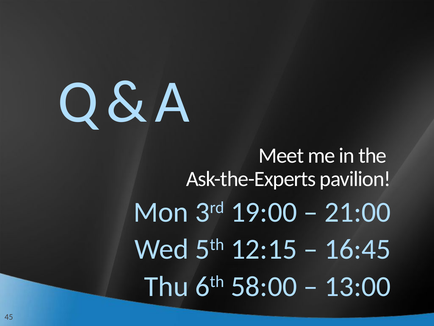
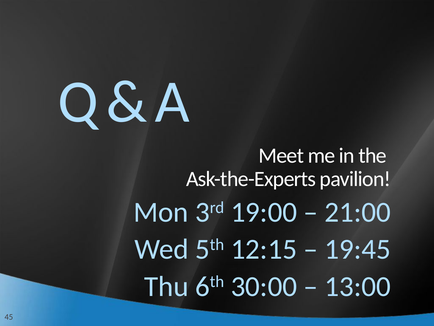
16:45: 16:45 -> 19:45 (358, 249)
58:00: 58:00 -> 30:00 (264, 286)
